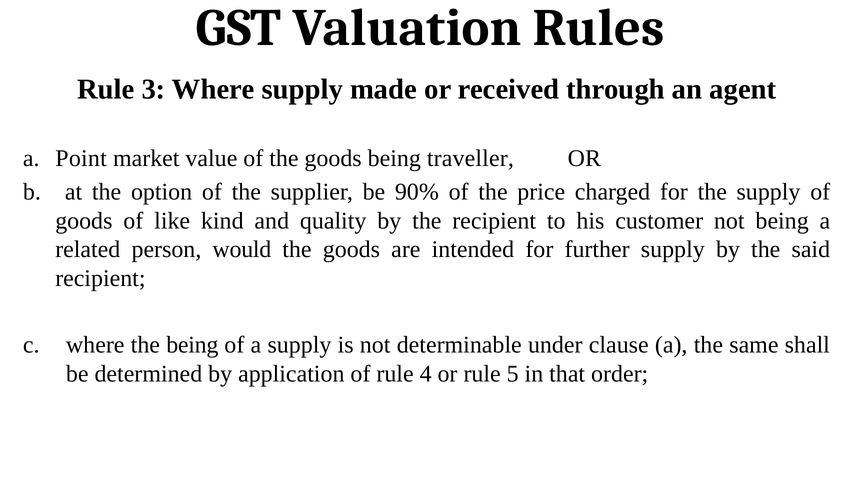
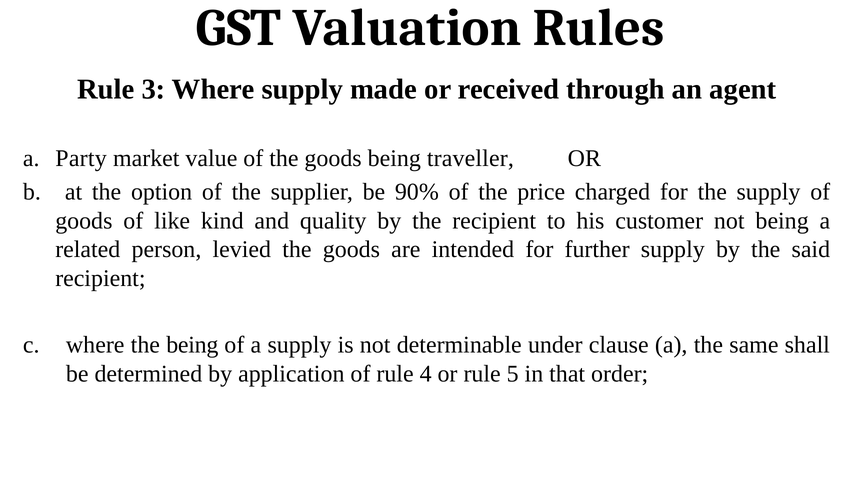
Point: Point -> Party (81, 159)
would: would -> levied (242, 250)
